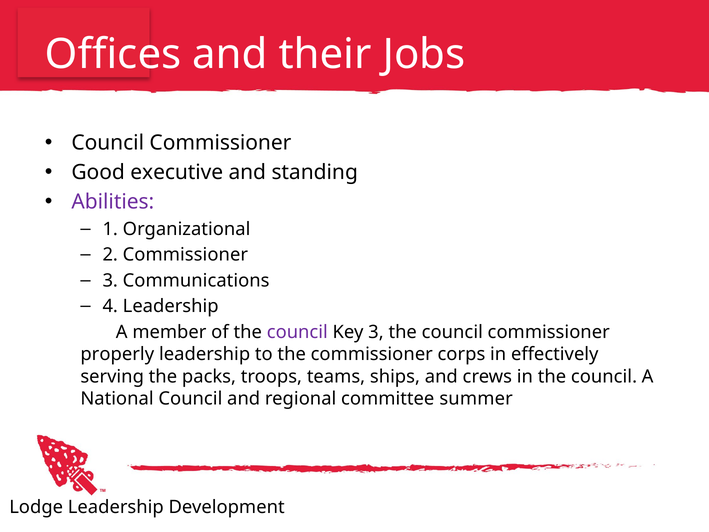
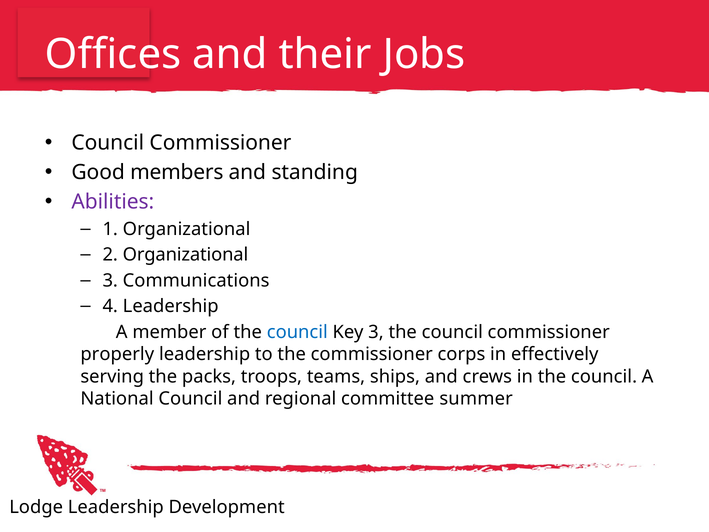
executive: executive -> members (177, 172)
2 Commissioner: Commissioner -> Organizational (185, 255)
council colour: purple -> blue (297, 332)
